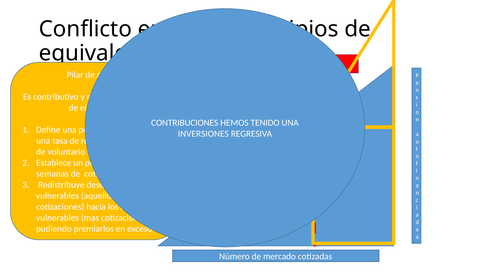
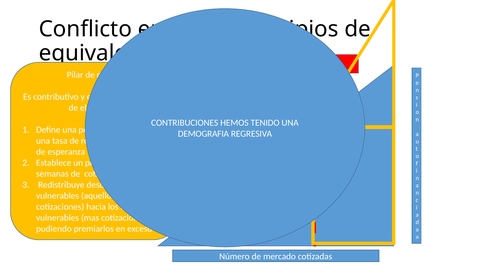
INVERSIONES: INVERSIONES -> DEMOGRAFIA (203, 134)
voluntario: voluntario -> esperanza (66, 152)
